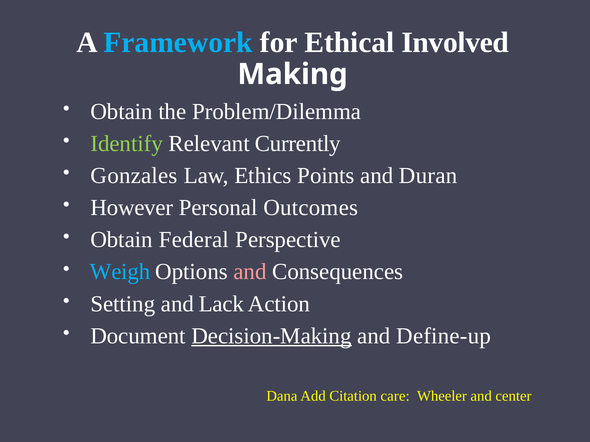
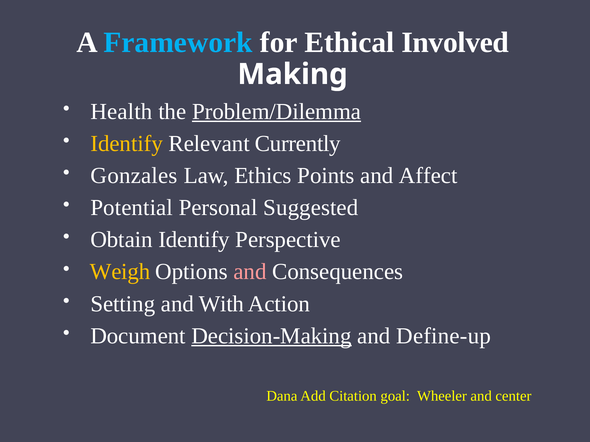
Obtain: Obtain -> Health (121, 112)
Problem/Dilemma underline: none -> present (277, 112)
Identify colour: light green -> yellow (127, 144)
Duran: Duran -> Affect (428, 176)
However: However -> Potential (132, 208)
Outcomes: Outcomes -> Suggested (311, 208)
Obtain Federal: Federal -> Identify (194, 240)
Weigh colour: light blue -> yellow (120, 272)
Lack: Lack -> With (221, 304)
care: care -> goal (395, 396)
